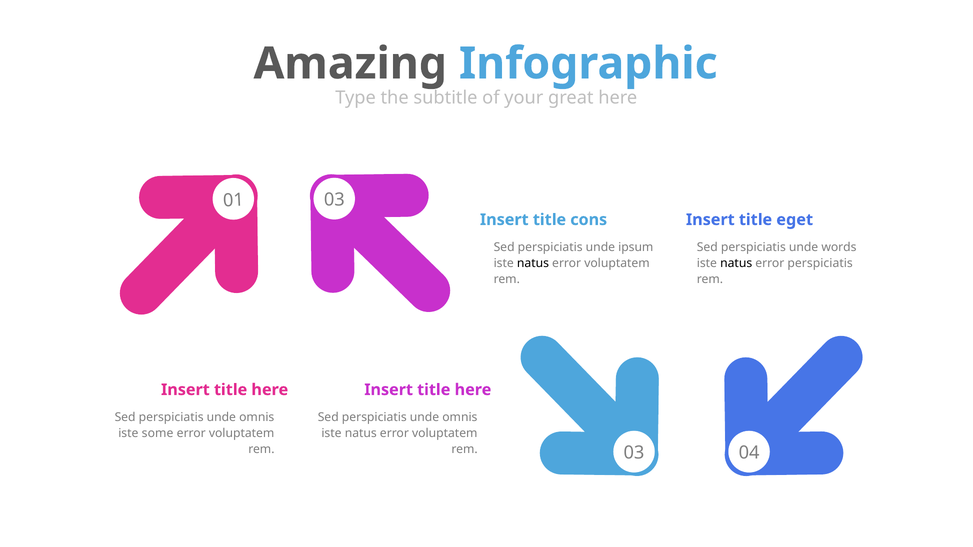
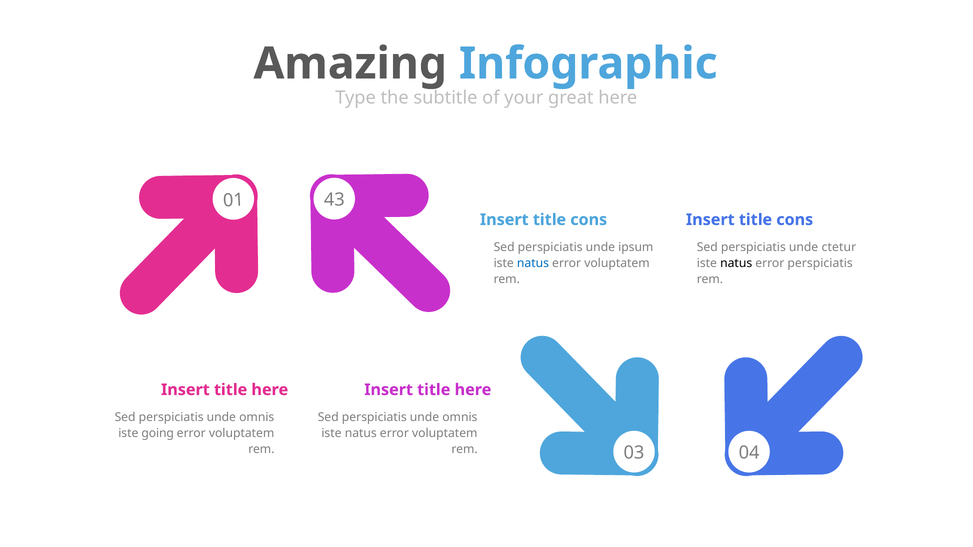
01 03: 03 -> 43 (334, 200)
eget: eget -> cons (795, 220)
words: words -> ctetur (839, 247)
natus colour: black -> blue (533, 263)
some: some -> going (158, 434)
